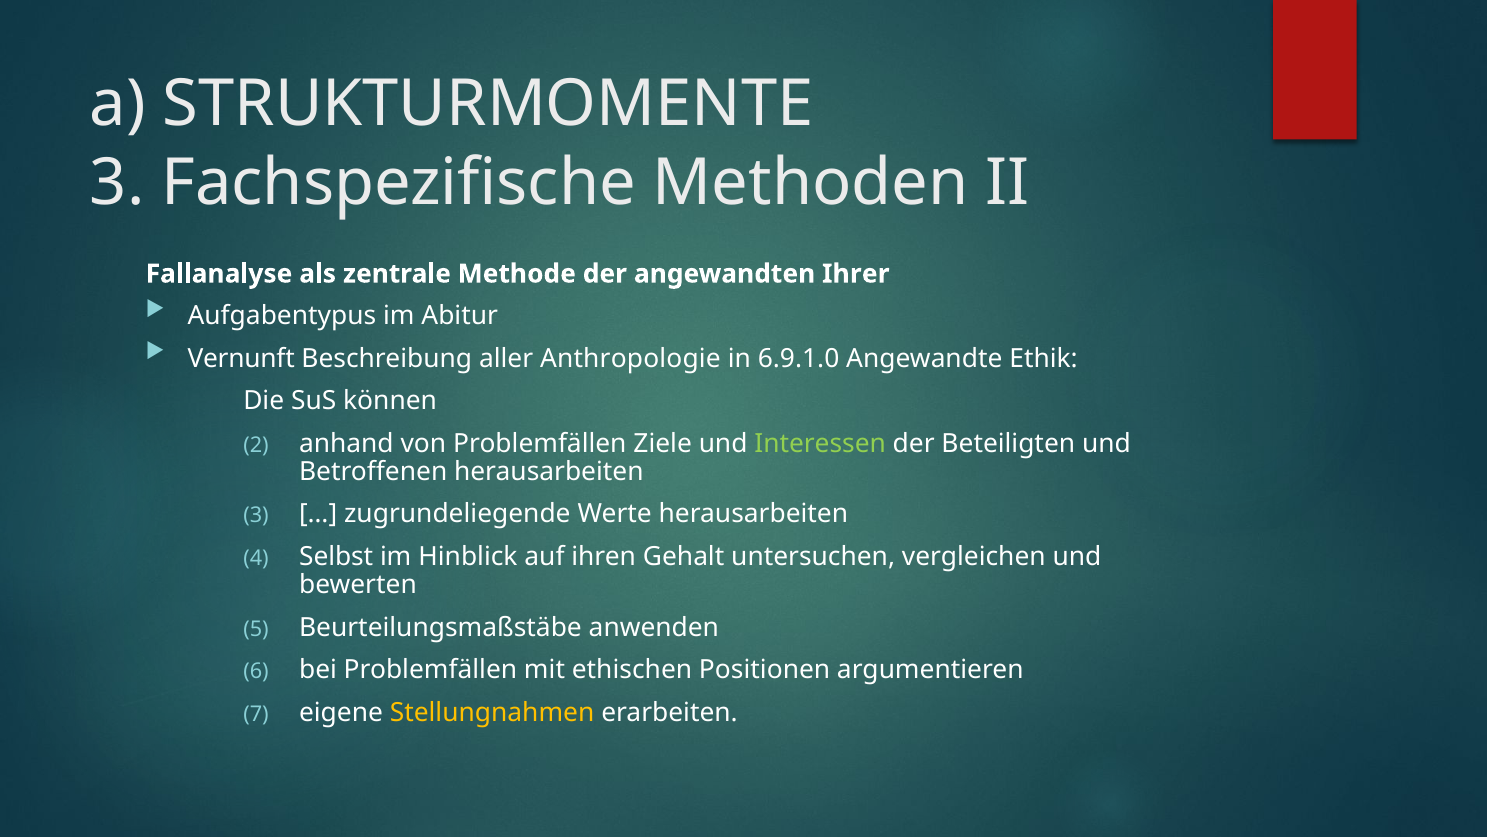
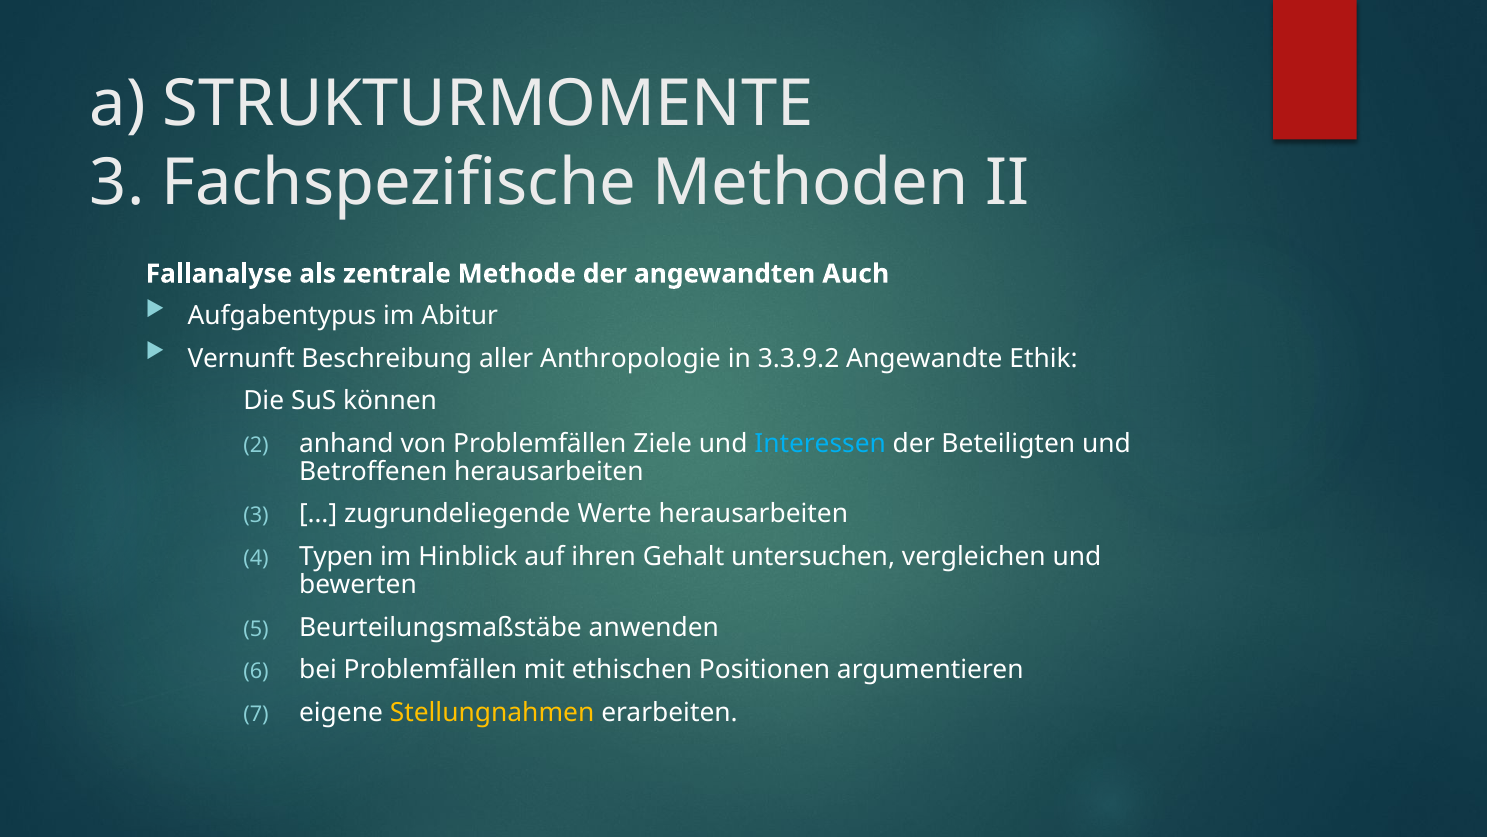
Ihrer: Ihrer -> Auch (856, 274)
6.9.1.0: 6.9.1.0 -> 3.3.9.2 (799, 358)
Interessen colour: light green -> light blue (820, 443)
Selbst: Selbst -> Typen (336, 556)
